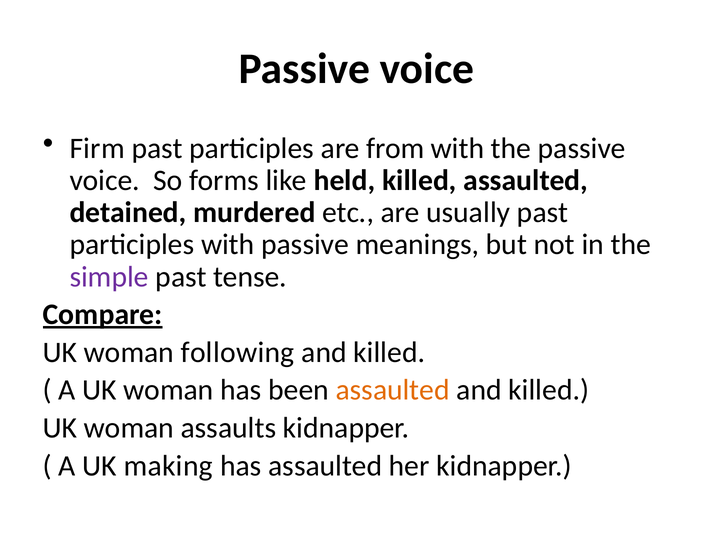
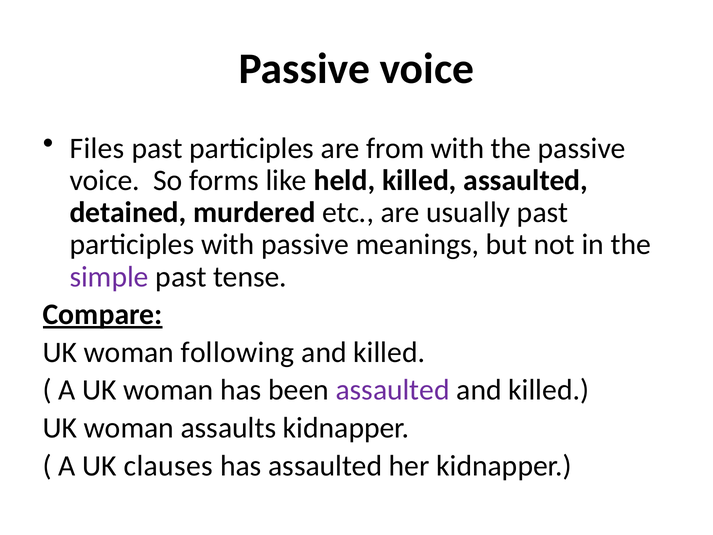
Firm: Firm -> Files (97, 148)
assaulted colour: orange -> purple (393, 390)
making: making -> clauses (168, 465)
